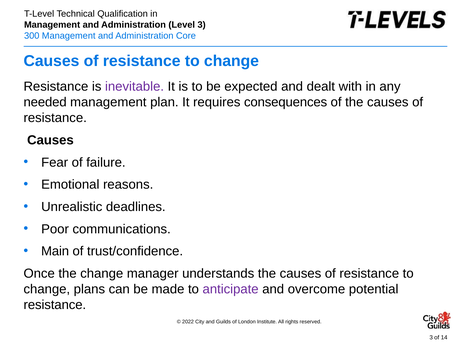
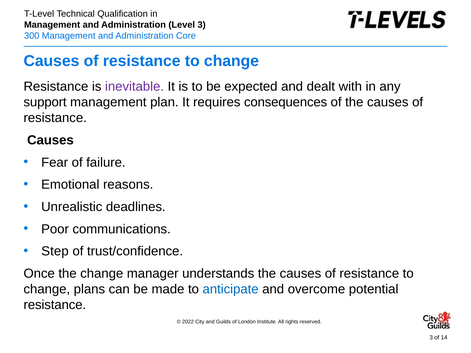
needed: needed -> support (45, 102)
Main: Main -> Step (55, 251)
anticipate colour: purple -> blue (231, 289)
